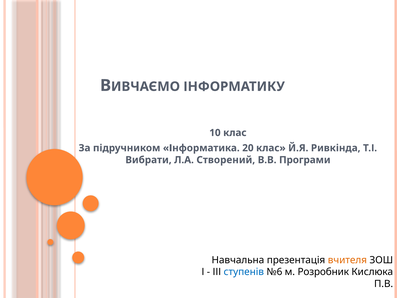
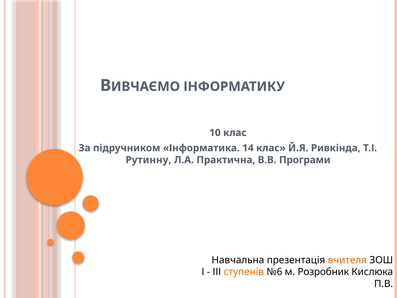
20: 20 -> 14 (248, 148)
Вибрати: Вибрати -> Рутинну (148, 160)
Створений: Створений -> Практична (226, 160)
ступенів colour: blue -> orange (244, 272)
